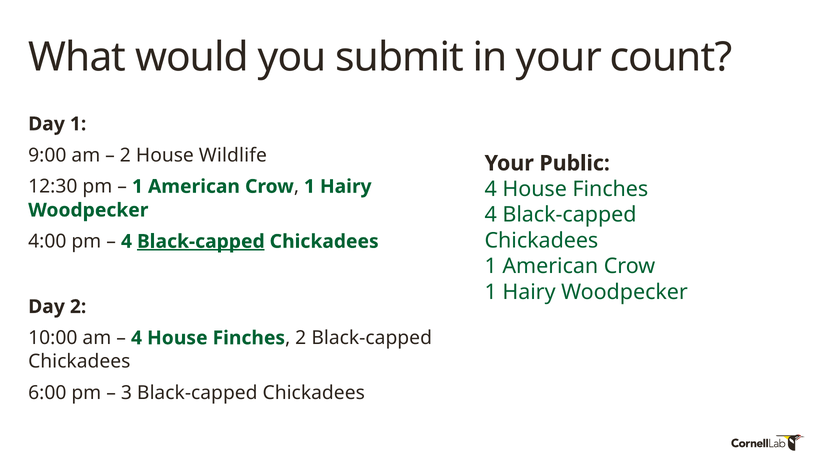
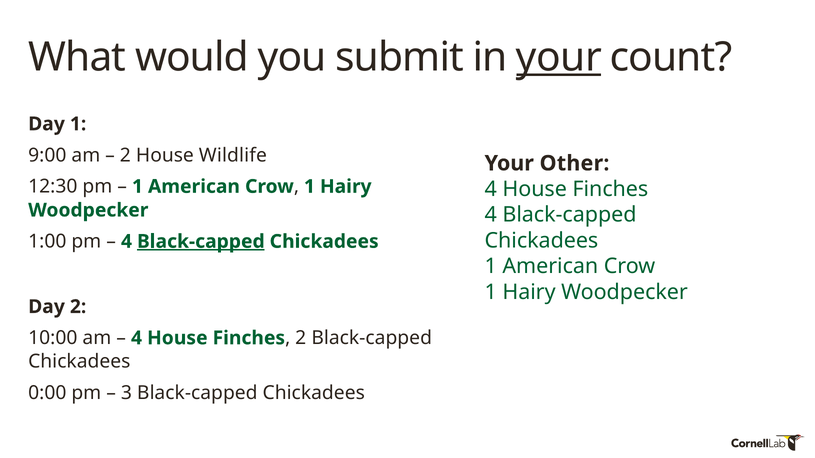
your underline: none -> present (559, 57)
Public: Public -> Other (574, 163)
4:00: 4:00 -> 1:00 (47, 242)
6:00: 6:00 -> 0:00 (47, 393)
